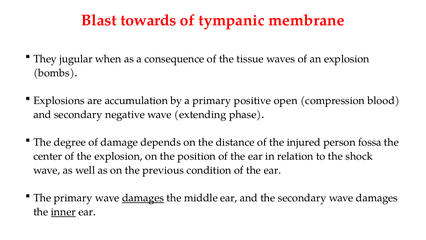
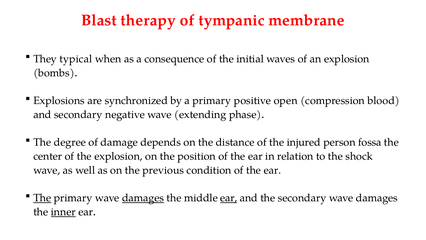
towards: towards -> therapy (148, 20)
jugular: jugular -> typical (76, 59)
tissue: tissue -> initial (250, 59)
accumulation: accumulation -> synchronized (136, 100)
The underline: none -> present (42, 198)
ear underline: none -> present (229, 198)
